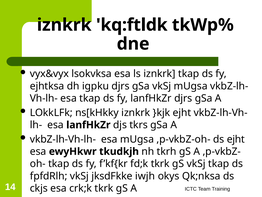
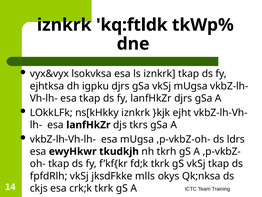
ds ejht: ejht -> ldrs (236, 139)
iwjh: iwjh -> mlls (145, 176)
